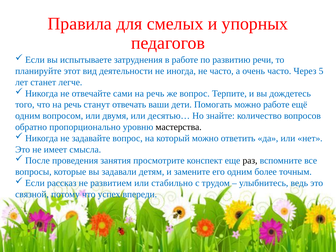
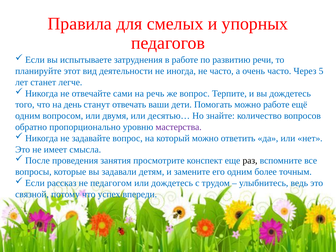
что на речь: речь -> день (73, 105)
мастерства colour: black -> purple (179, 127)
развитием: развитием -> педагогом (111, 183)
или стабильно: стабильно -> дождетесь (172, 183)
